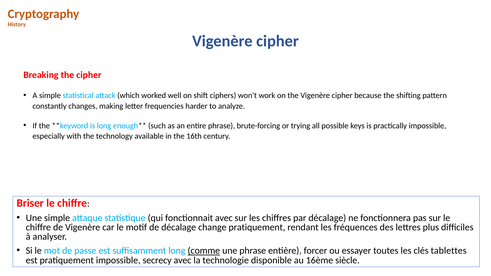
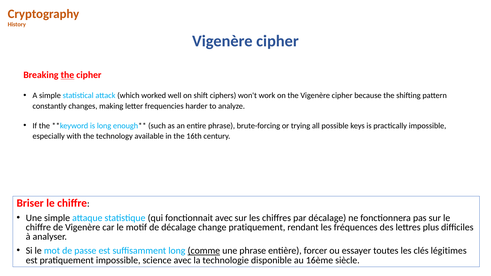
the underline: none -> present (67, 75)
tablettes: tablettes -> légitimes (449, 251)
secrecy: secrecy -> science (157, 260)
